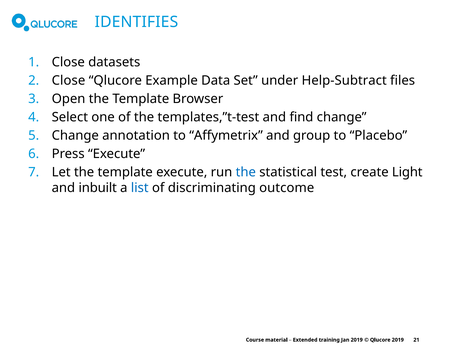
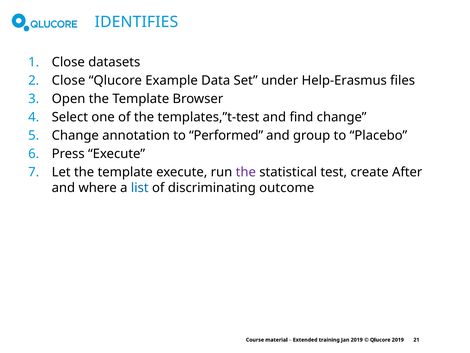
Help-Subtract: Help-Subtract -> Help-Erasmus (344, 81)
Affymetrix: Affymetrix -> Performed (226, 135)
the colour: blue -> purple (246, 172)
Light: Light -> After (407, 172)
inbuilt: inbuilt -> where (98, 188)
